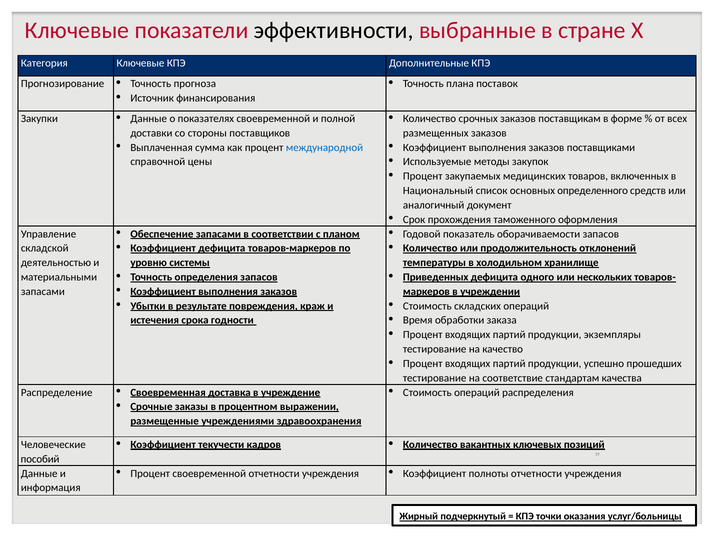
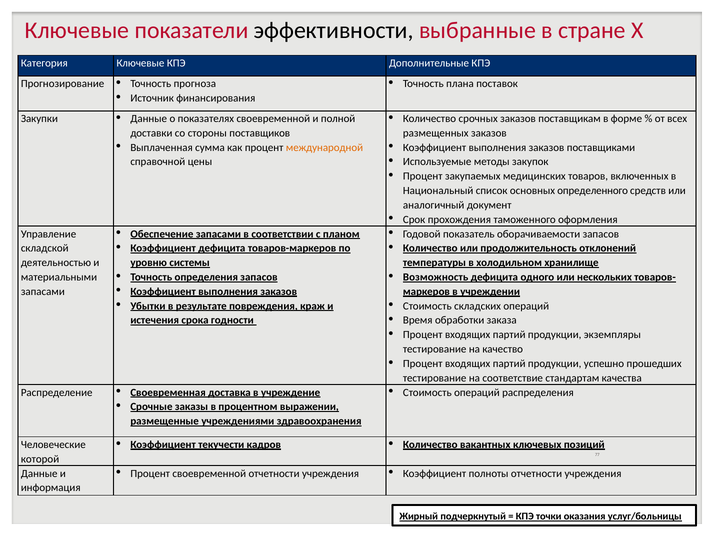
международной colour: blue -> orange (324, 147)
Приведенных: Приведенных -> Возможность (436, 277)
пособий: пособий -> которой (40, 459)
